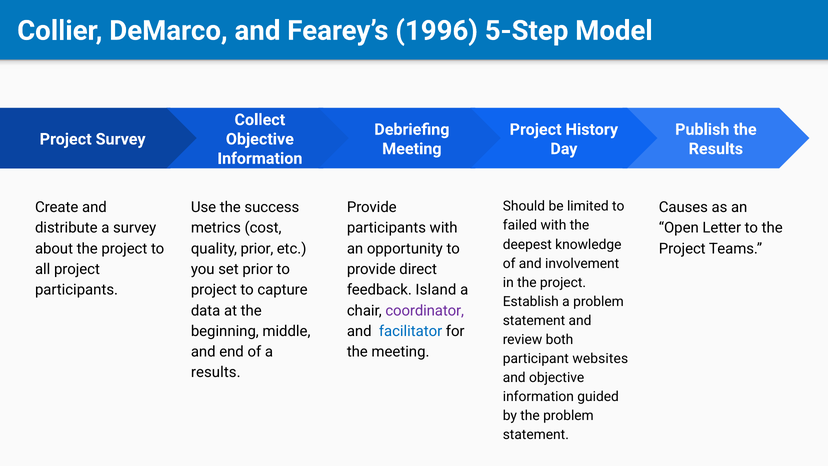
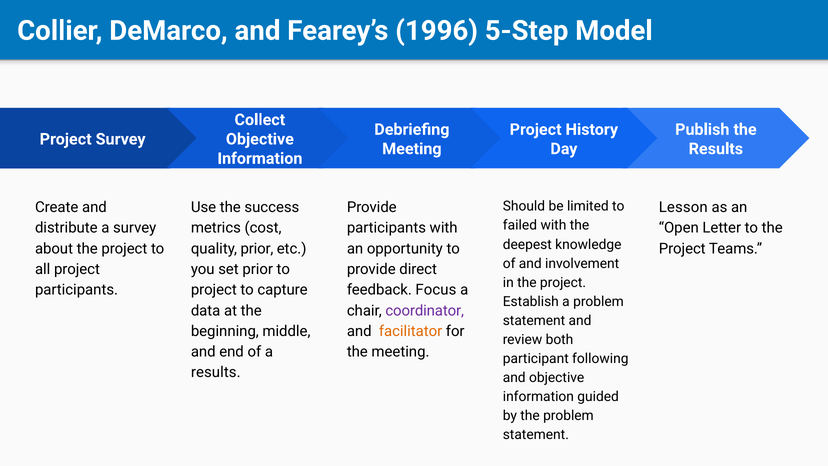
Causes: Causes -> Lesson (683, 207)
Island: Island -> Focus (436, 290)
facilitator colour: blue -> orange (411, 331)
websites: websites -> following (600, 359)
